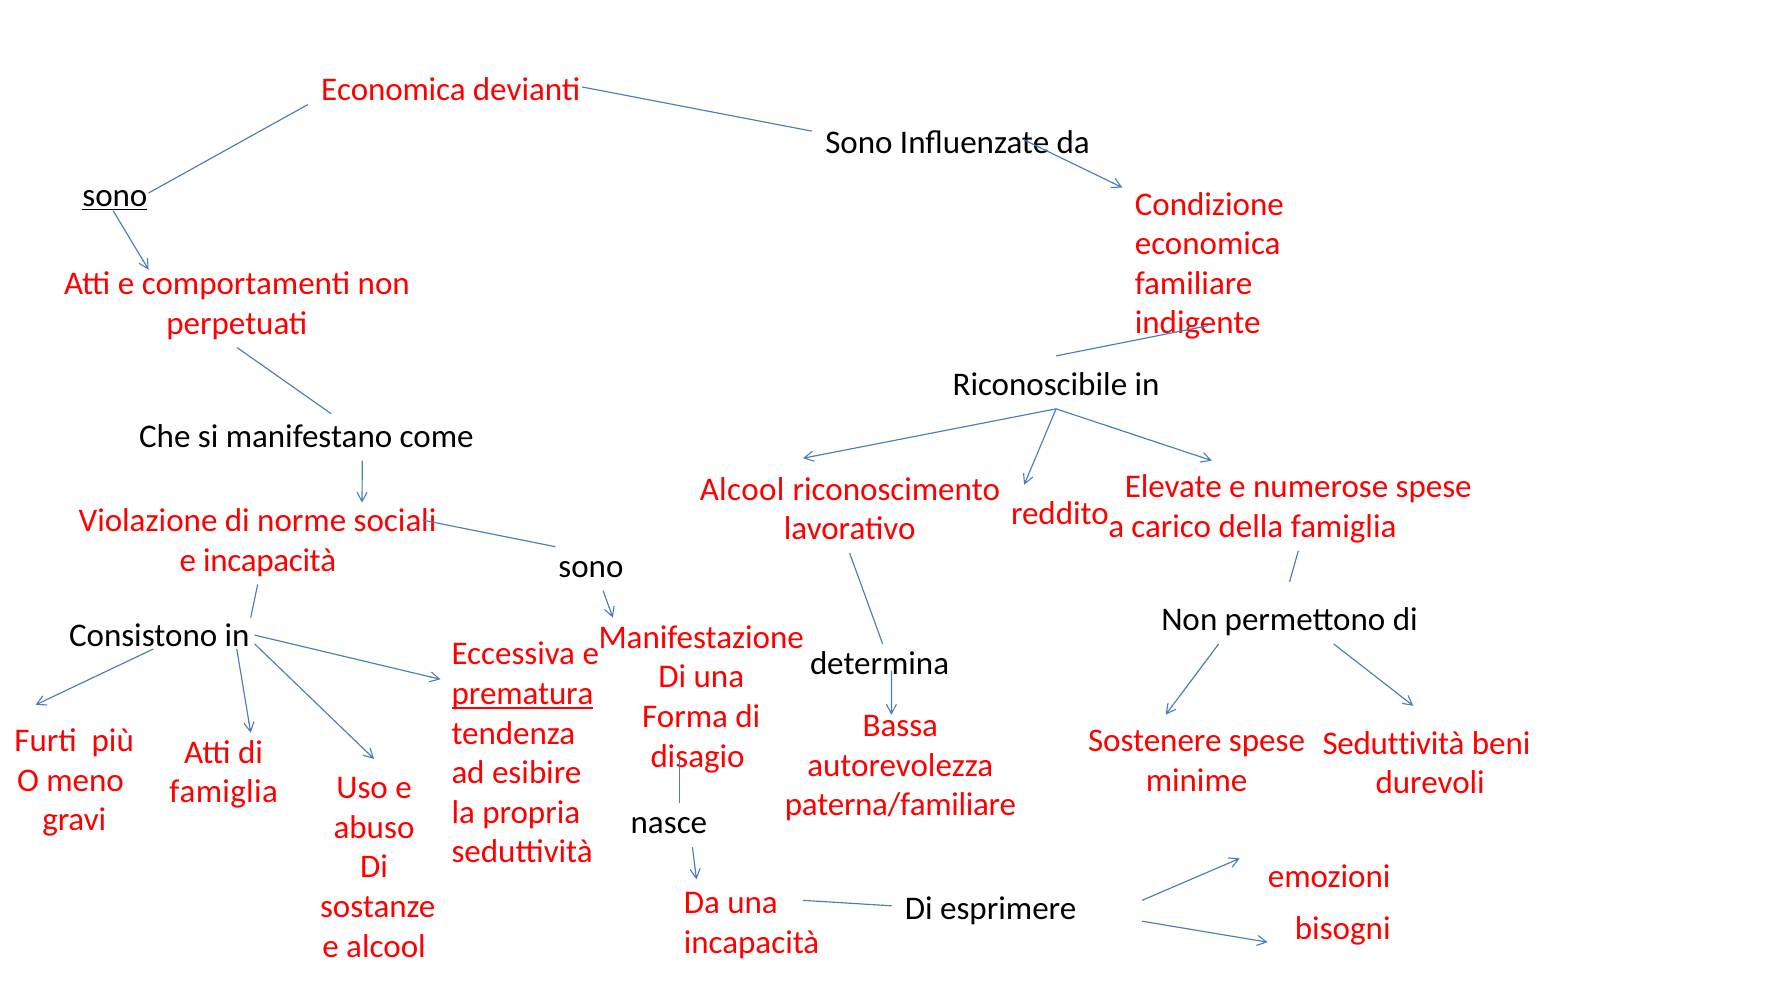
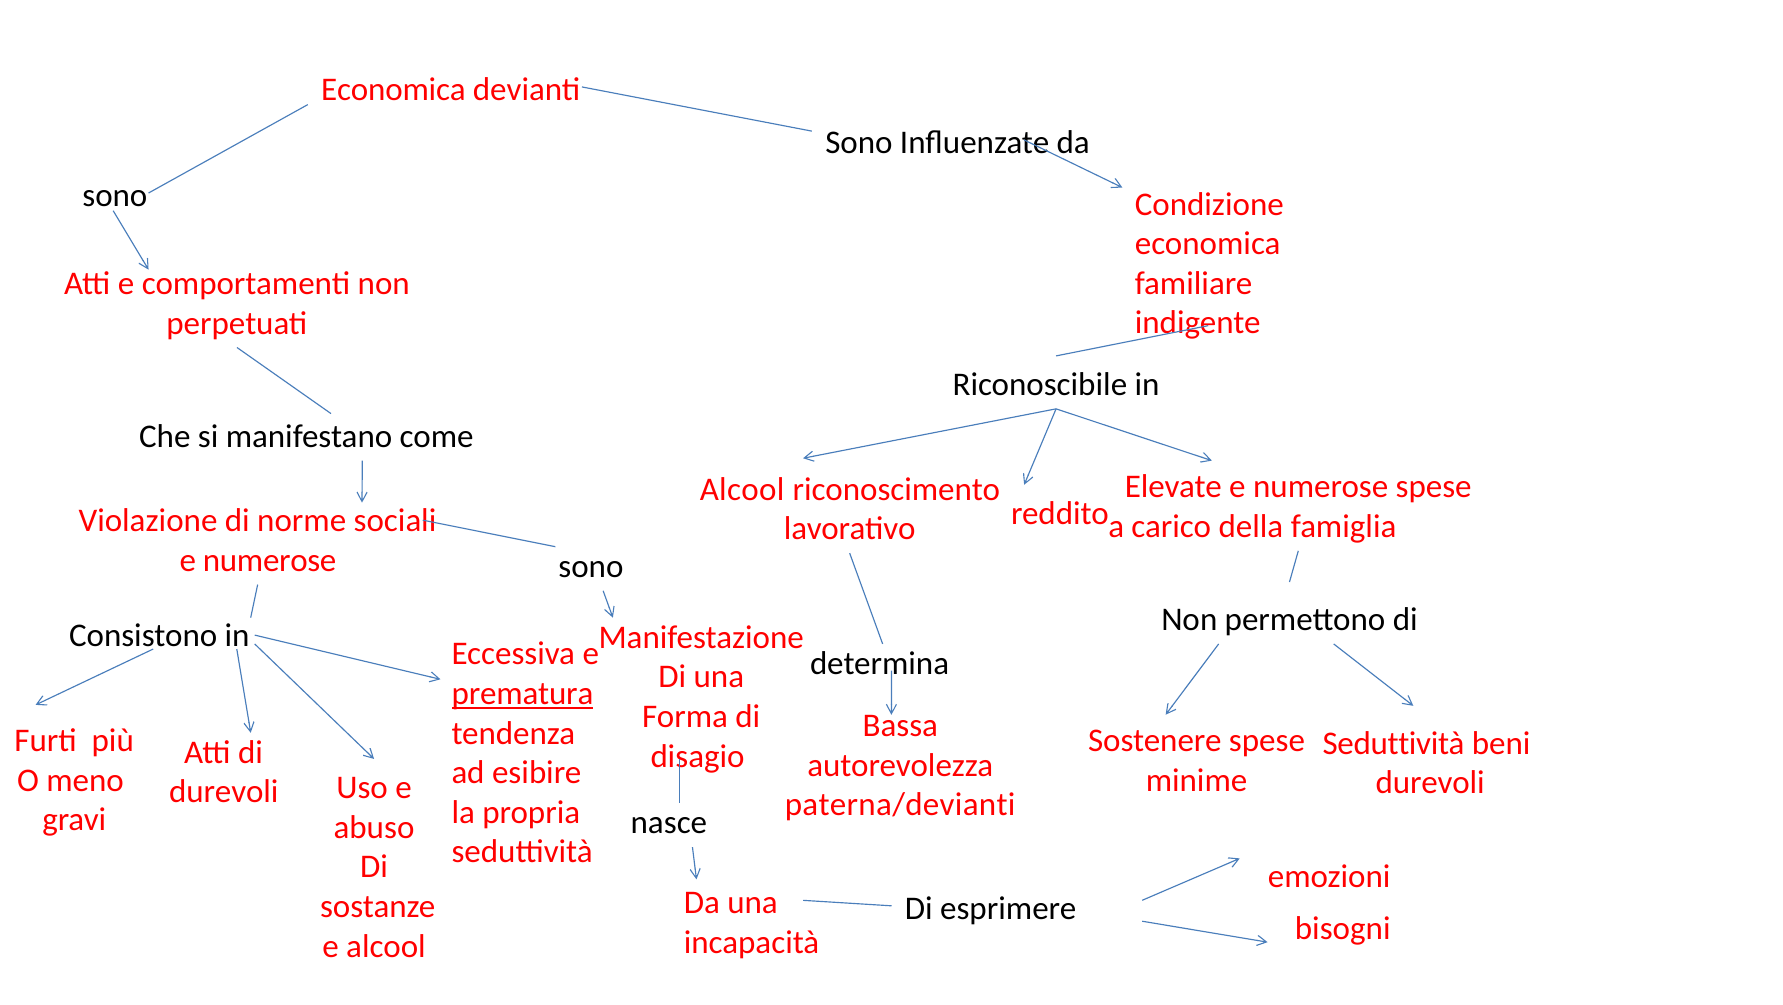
sono underline: present -> none (115, 195)
incapacità: incapacità -> numerose (270, 561)
famiglia: famiglia -> durevoli (224, 792)
paterna/familiare: paterna/familiare -> paterna/devianti (900, 805)
